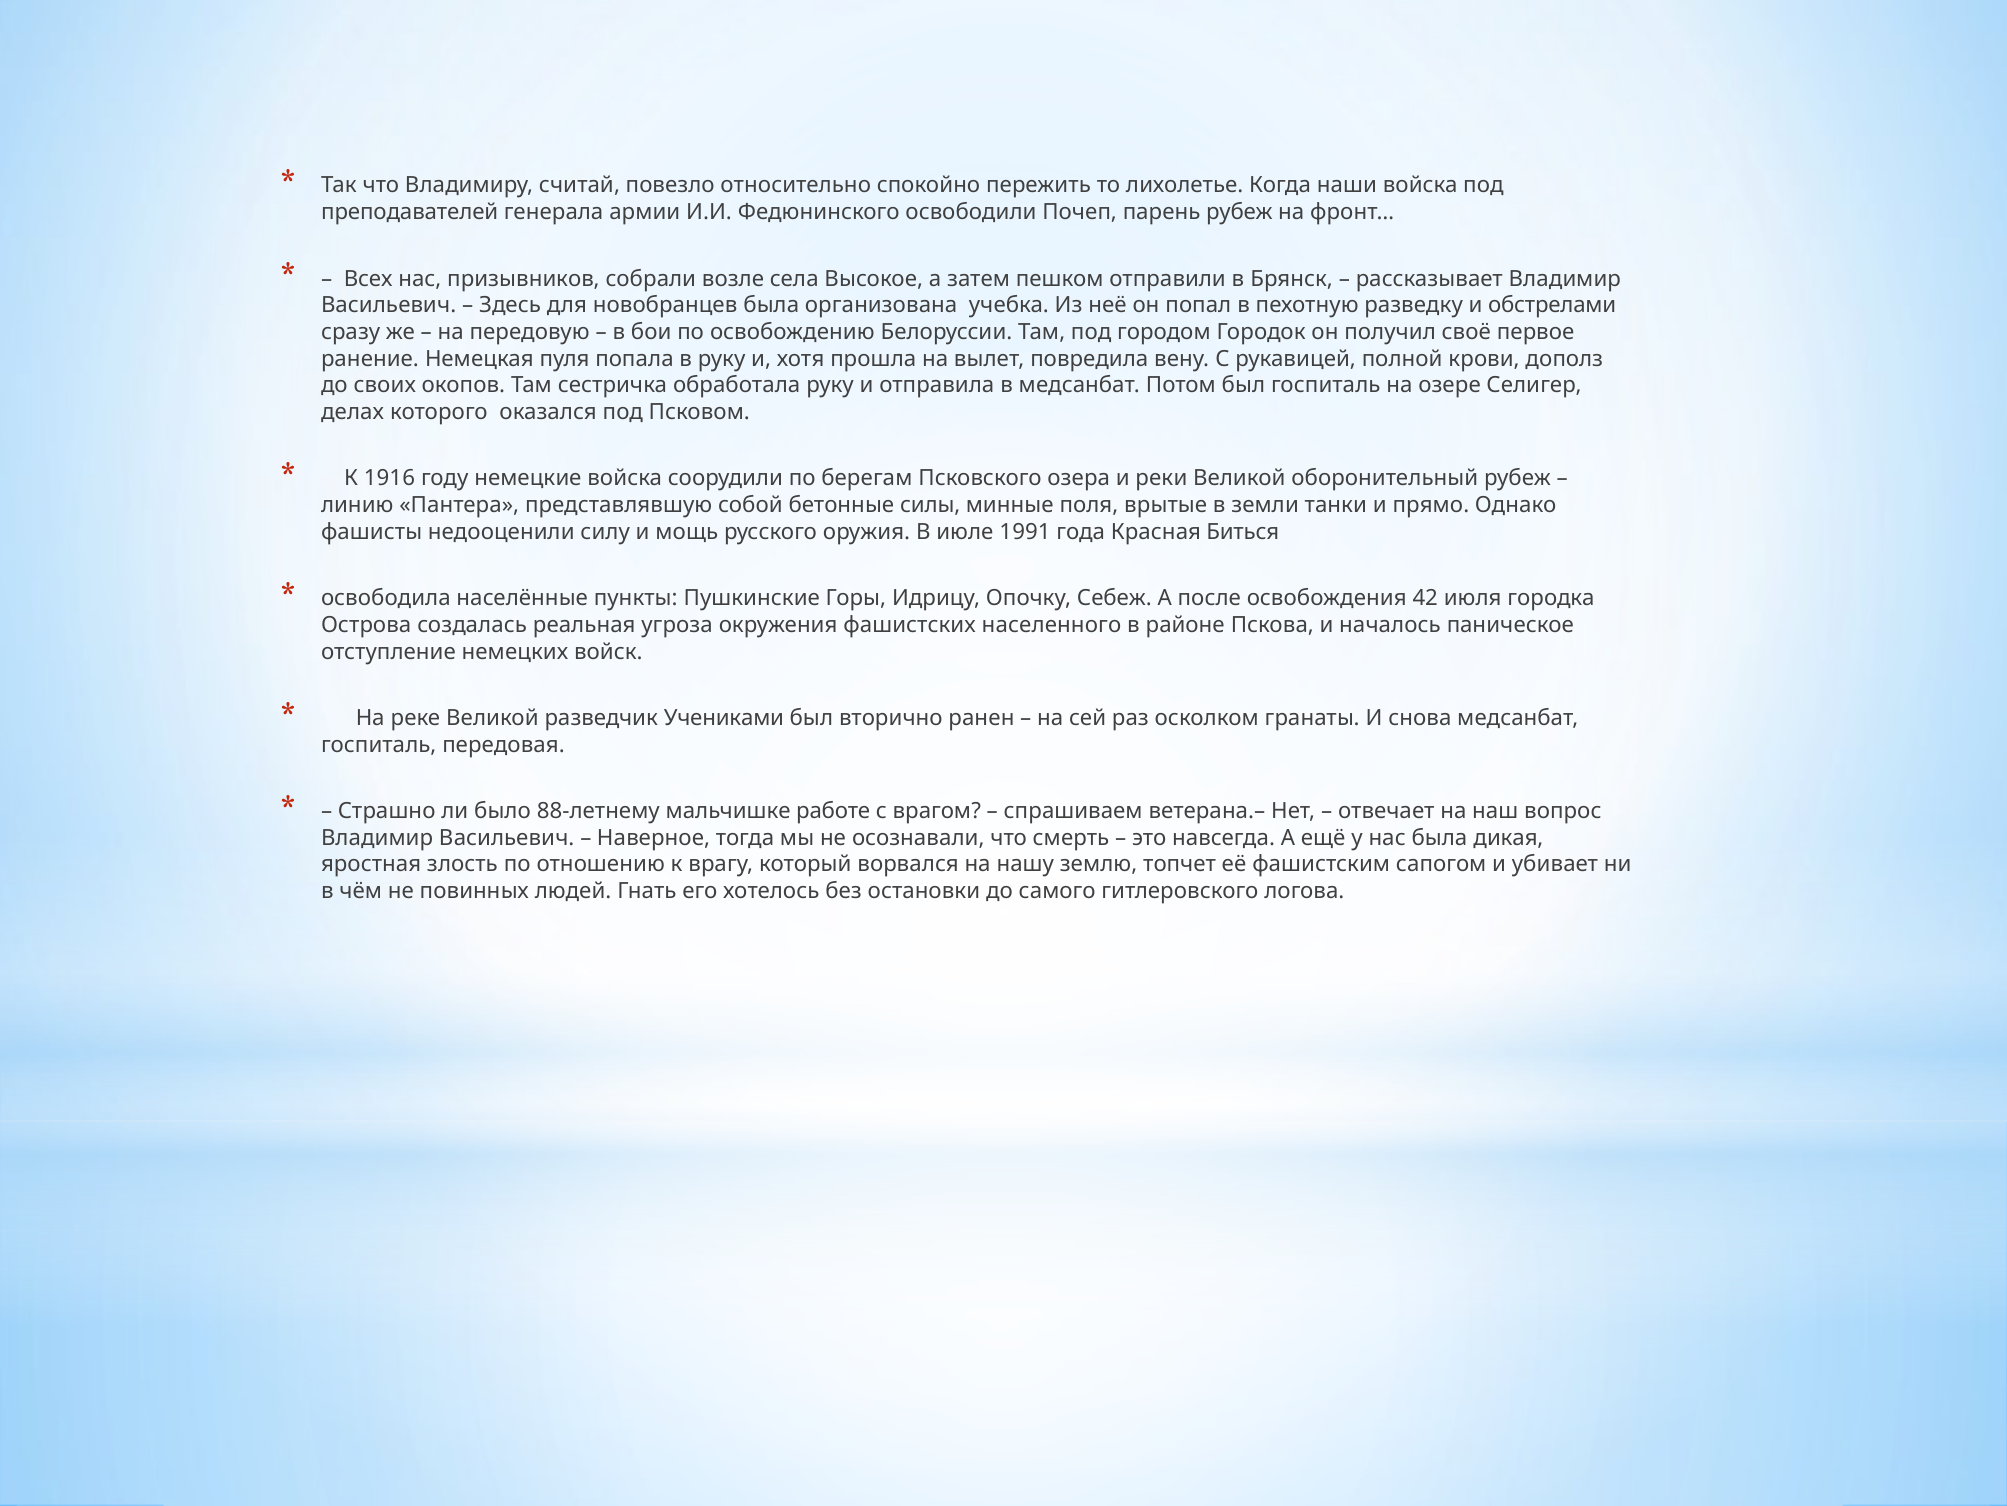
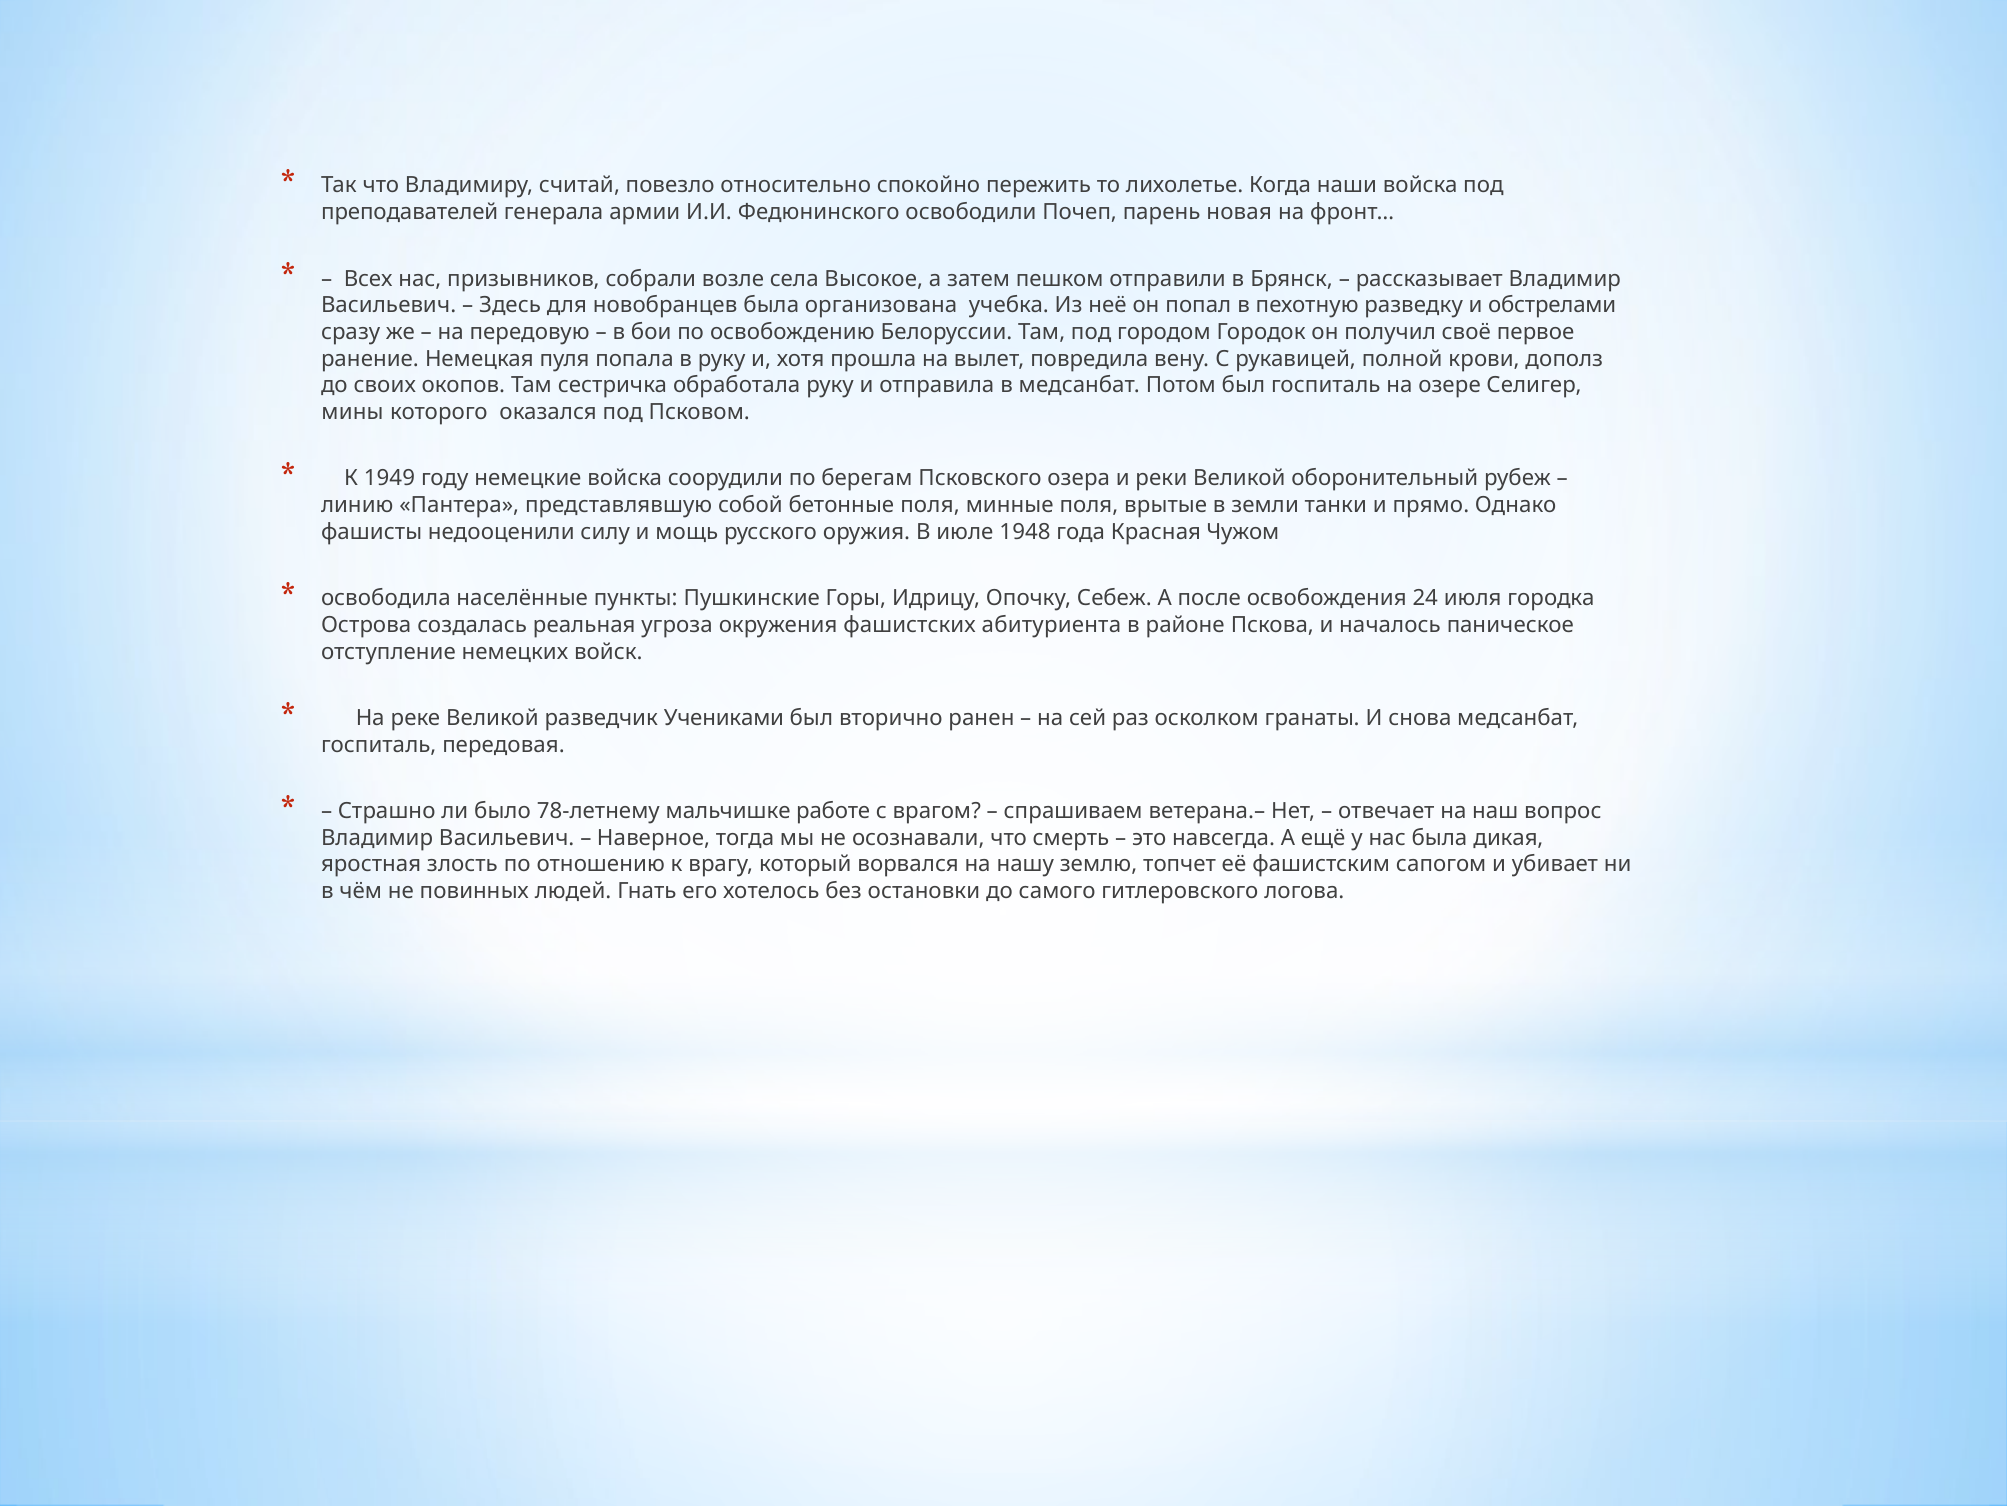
парень рубеж: рубеж -> новая (1239, 212)
делах: делах -> мины (353, 412)
1916: 1916 -> 1949 (389, 478)
бетонные силы: силы -> поля (930, 505)
1991: 1991 -> 1948 (1025, 532)
Биться: Биться -> Чужом (1243, 532)
42: 42 -> 24 (1425, 598)
населенного: населенного -> абитуриента (1051, 625)
88-летнему: 88-летнему -> 78-летнему (598, 811)
